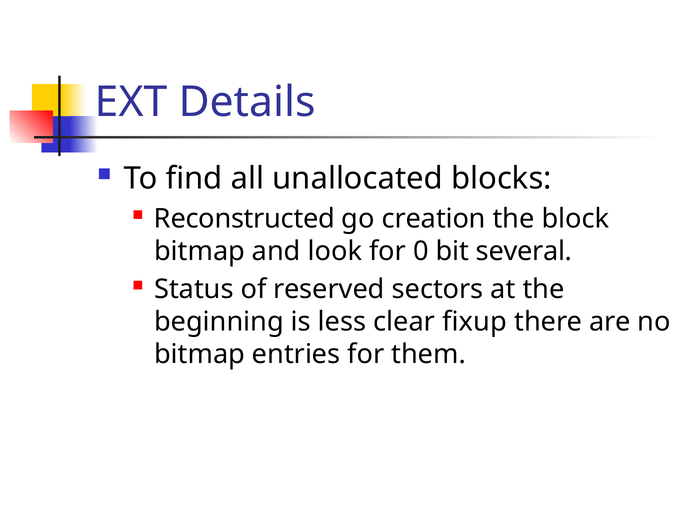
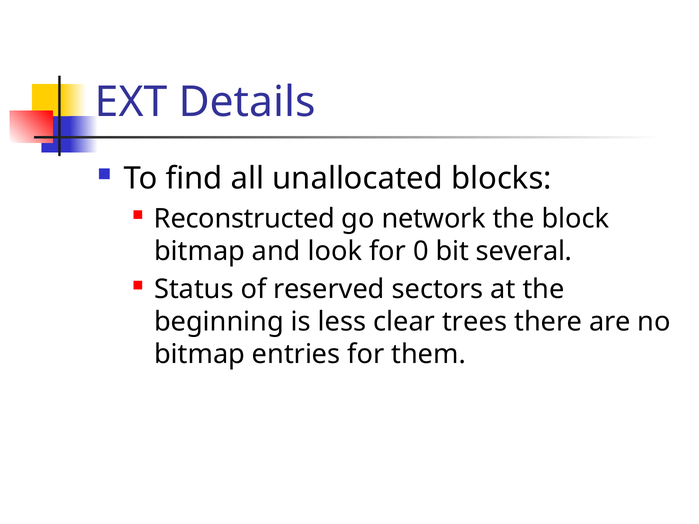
creation: creation -> network (434, 219)
fixup: fixup -> trees (475, 322)
